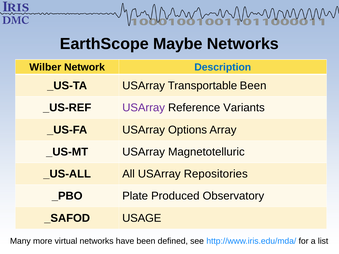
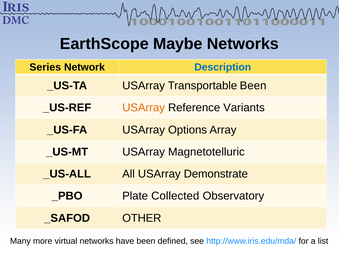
Wilber: Wilber -> Series (45, 67)
USArray colour: purple -> orange (144, 108)
Repositories: Repositories -> Demonstrate (216, 174)
Produced: Produced -> Collected (175, 196)
USAGE: USAGE -> OTHER (142, 218)
